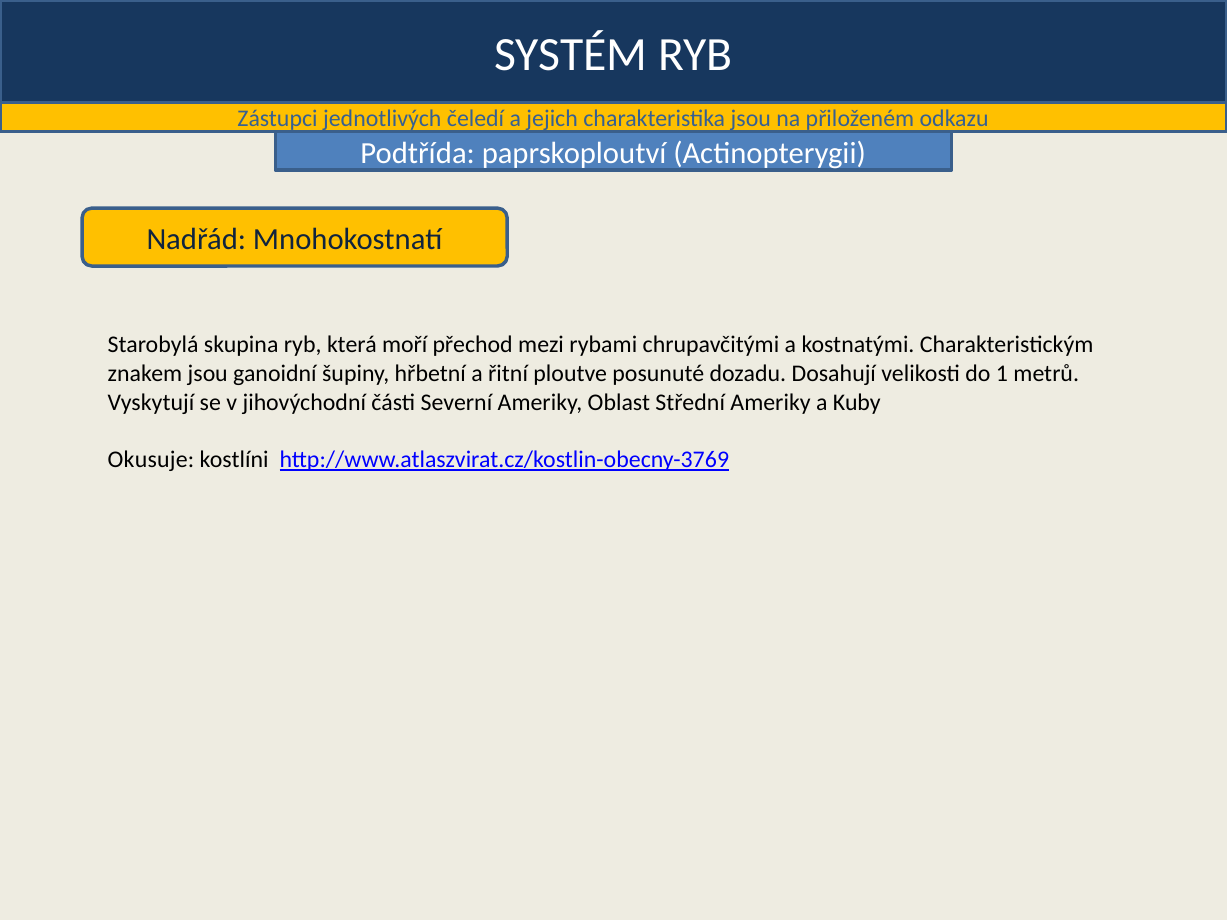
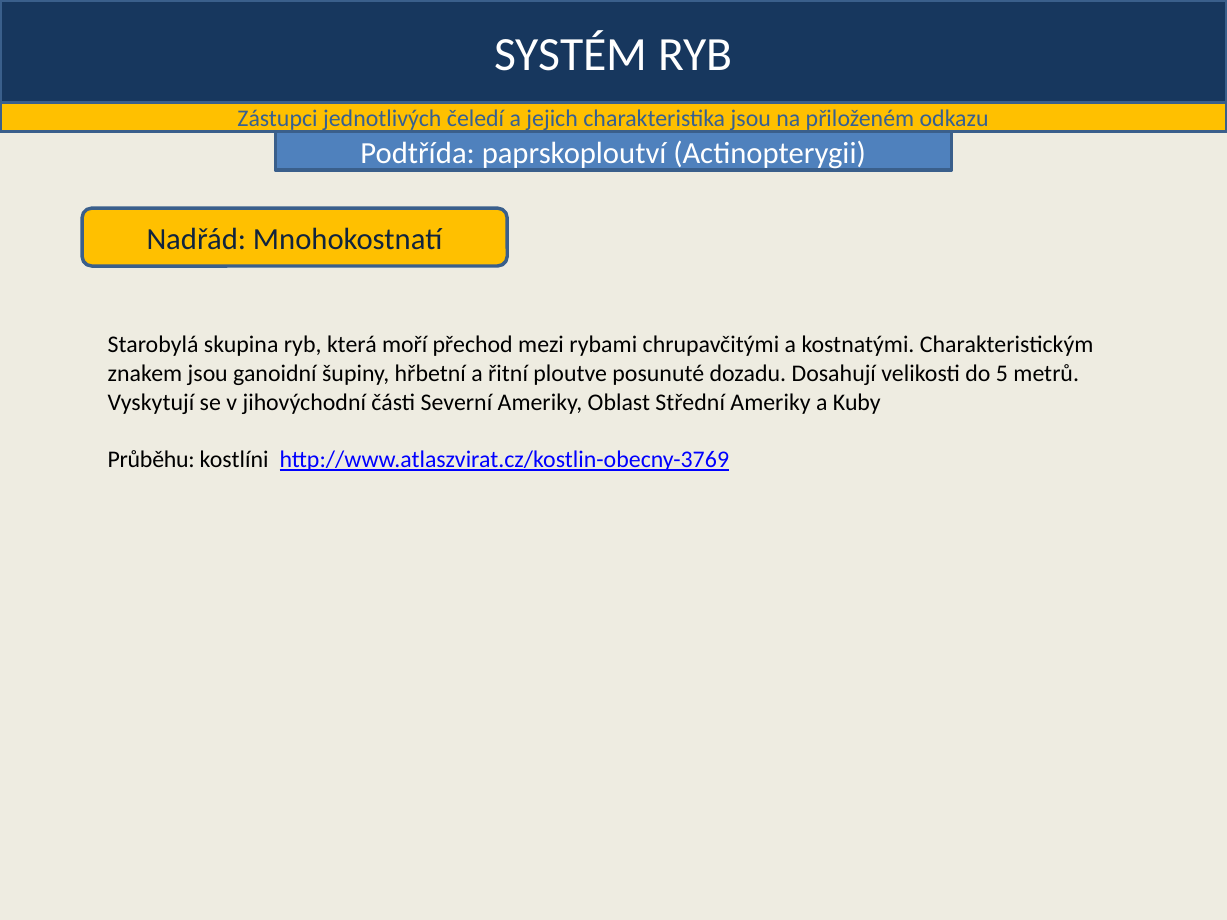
1: 1 -> 5 (1002, 374)
Okusuje: Okusuje -> Průběhu (151, 460)
